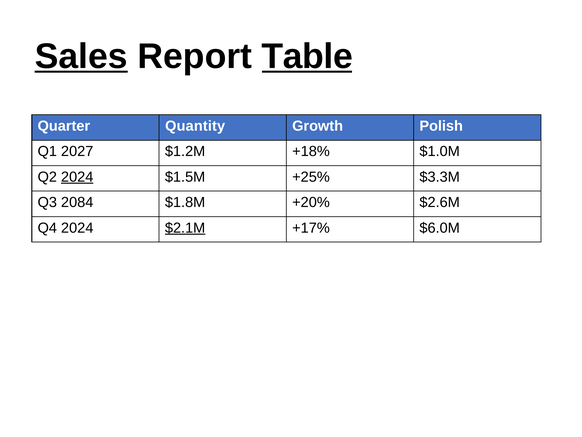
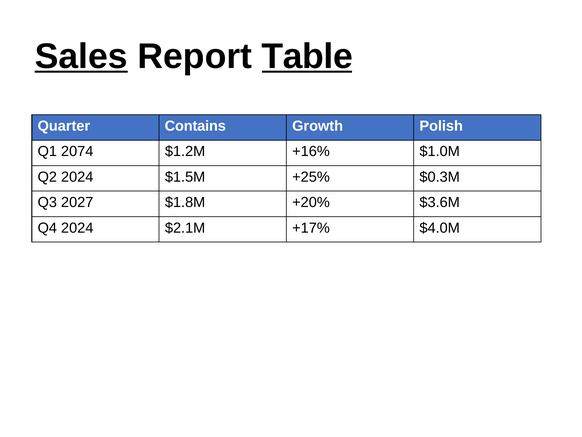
Quantity: Quantity -> Contains (195, 126)
2027: 2027 -> 2074 (77, 151)
+18%: +18% -> +16% (311, 151)
2024 underline: present -> none (77, 177)
$3.3M: $3.3M -> $0.3M (440, 177)
2084: 2084 -> 2027 (77, 202)
$2.6M: $2.6M -> $3.6M (440, 202)
$2.1M underline: present -> none (185, 228)
$6.0M: $6.0M -> $4.0M (440, 228)
